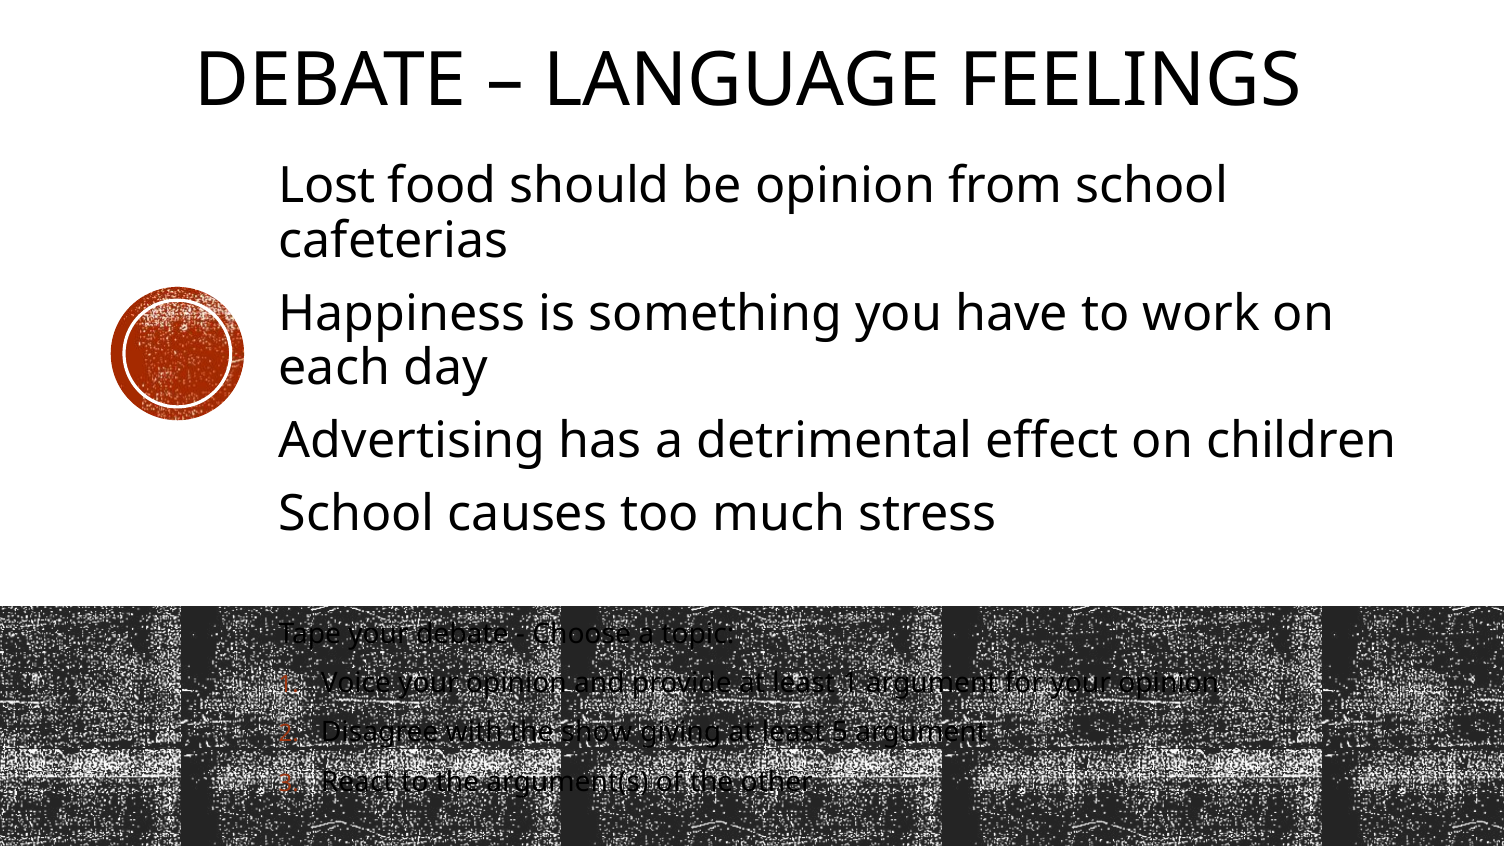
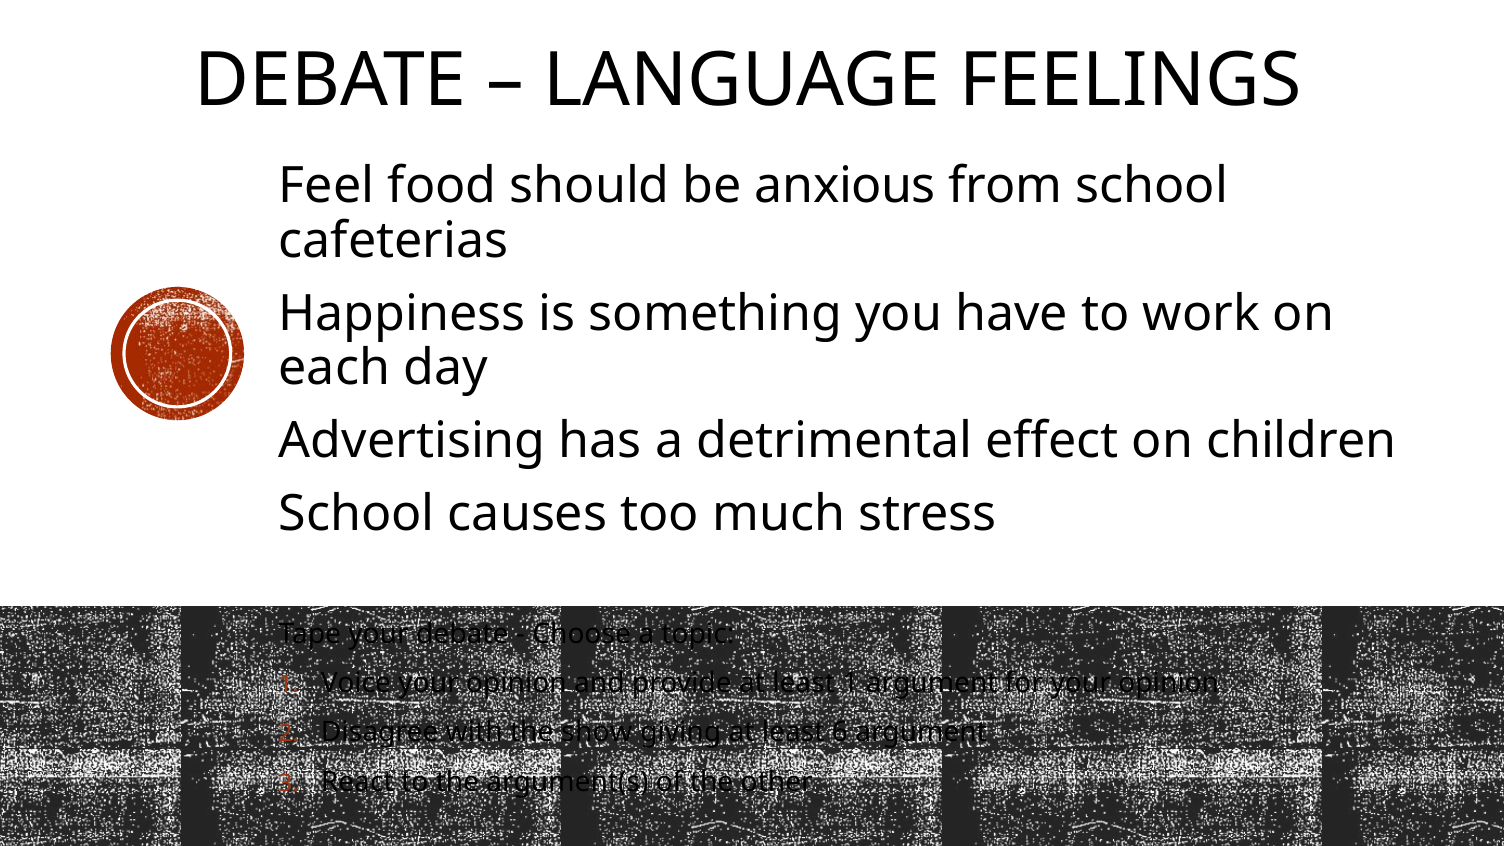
Lost: Lost -> Feel (327, 186)
be opinion: opinion -> anxious (845, 186)
5: 5 -> 6 (840, 733)
